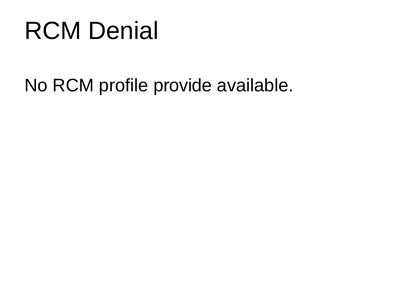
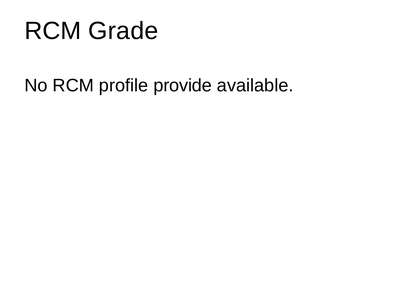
Denial: Denial -> Grade (123, 31)
